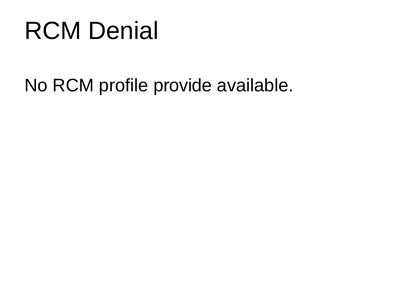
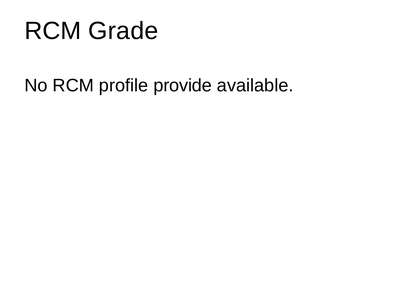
Denial: Denial -> Grade (123, 31)
